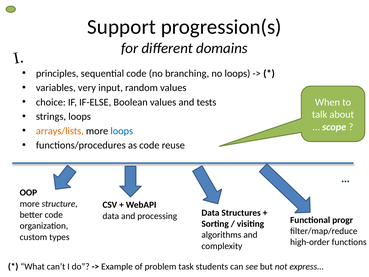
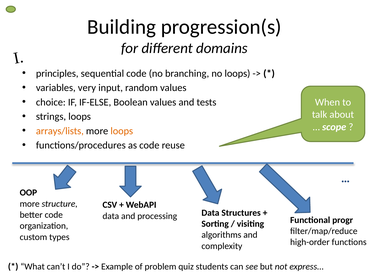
Support: Support -> Building (122, 27)
loops colour: blue -> orange (122, 131)
task: task -> quiz (186, 266)
